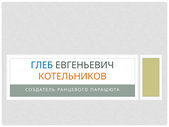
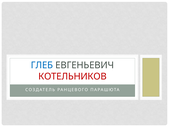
КОТЕЛЬНИКОВ colour: orange -> red (72, 76)
